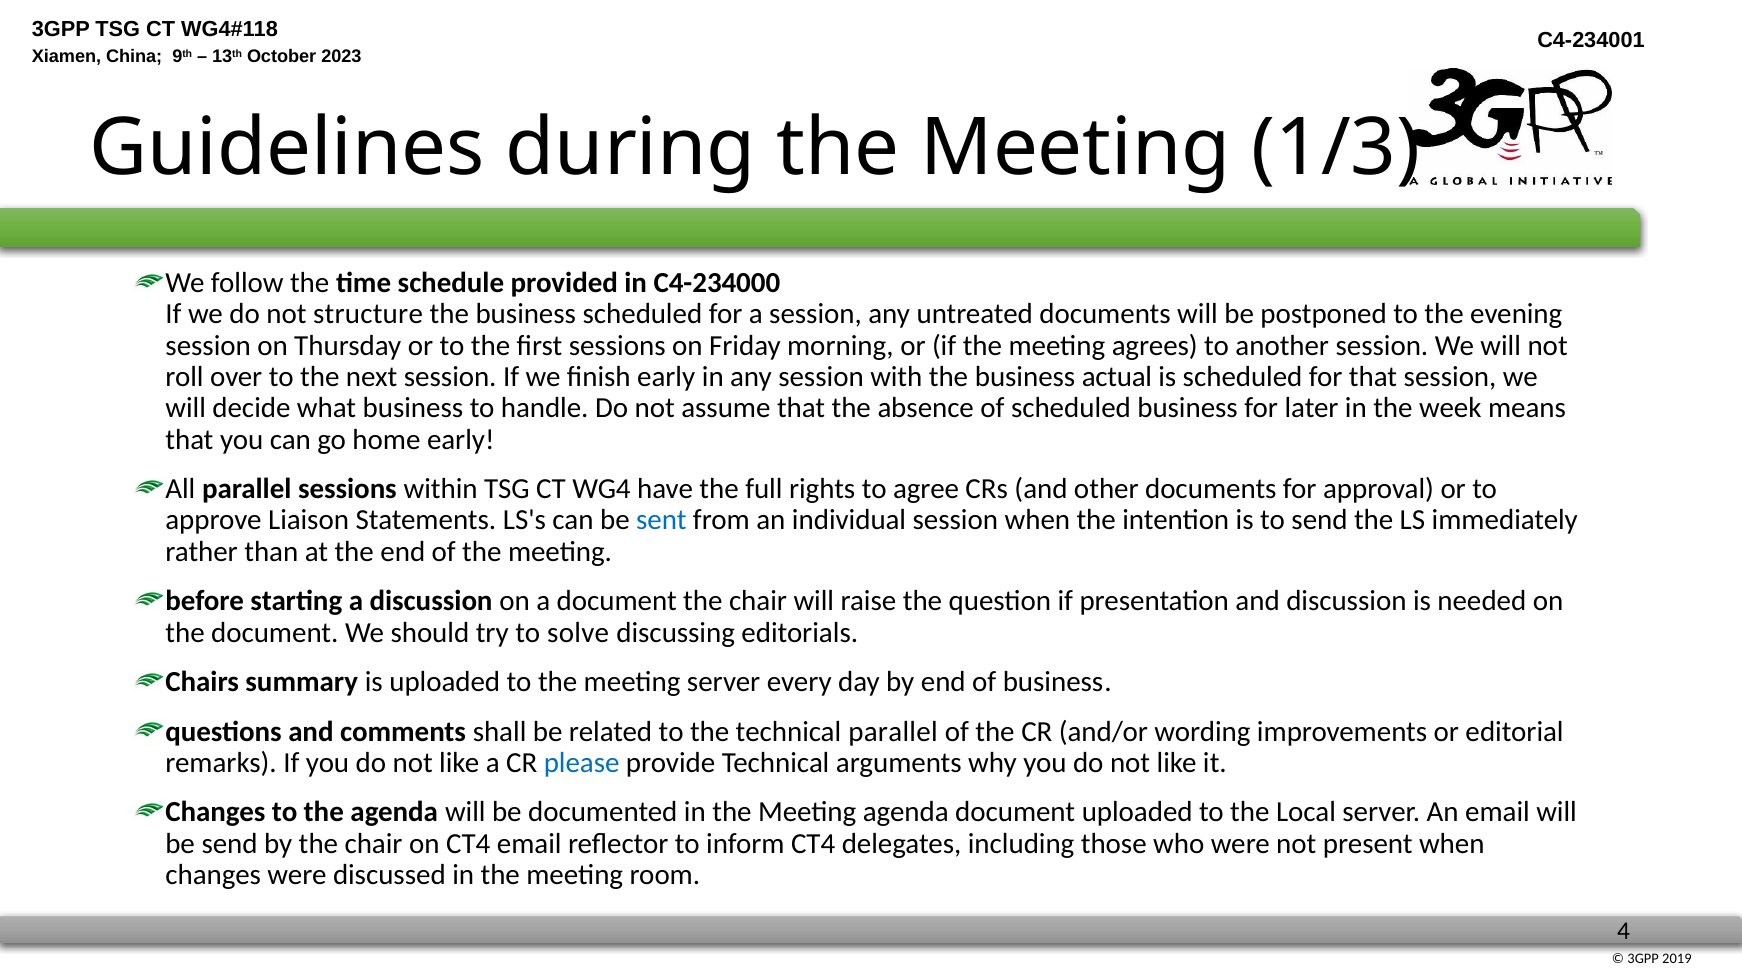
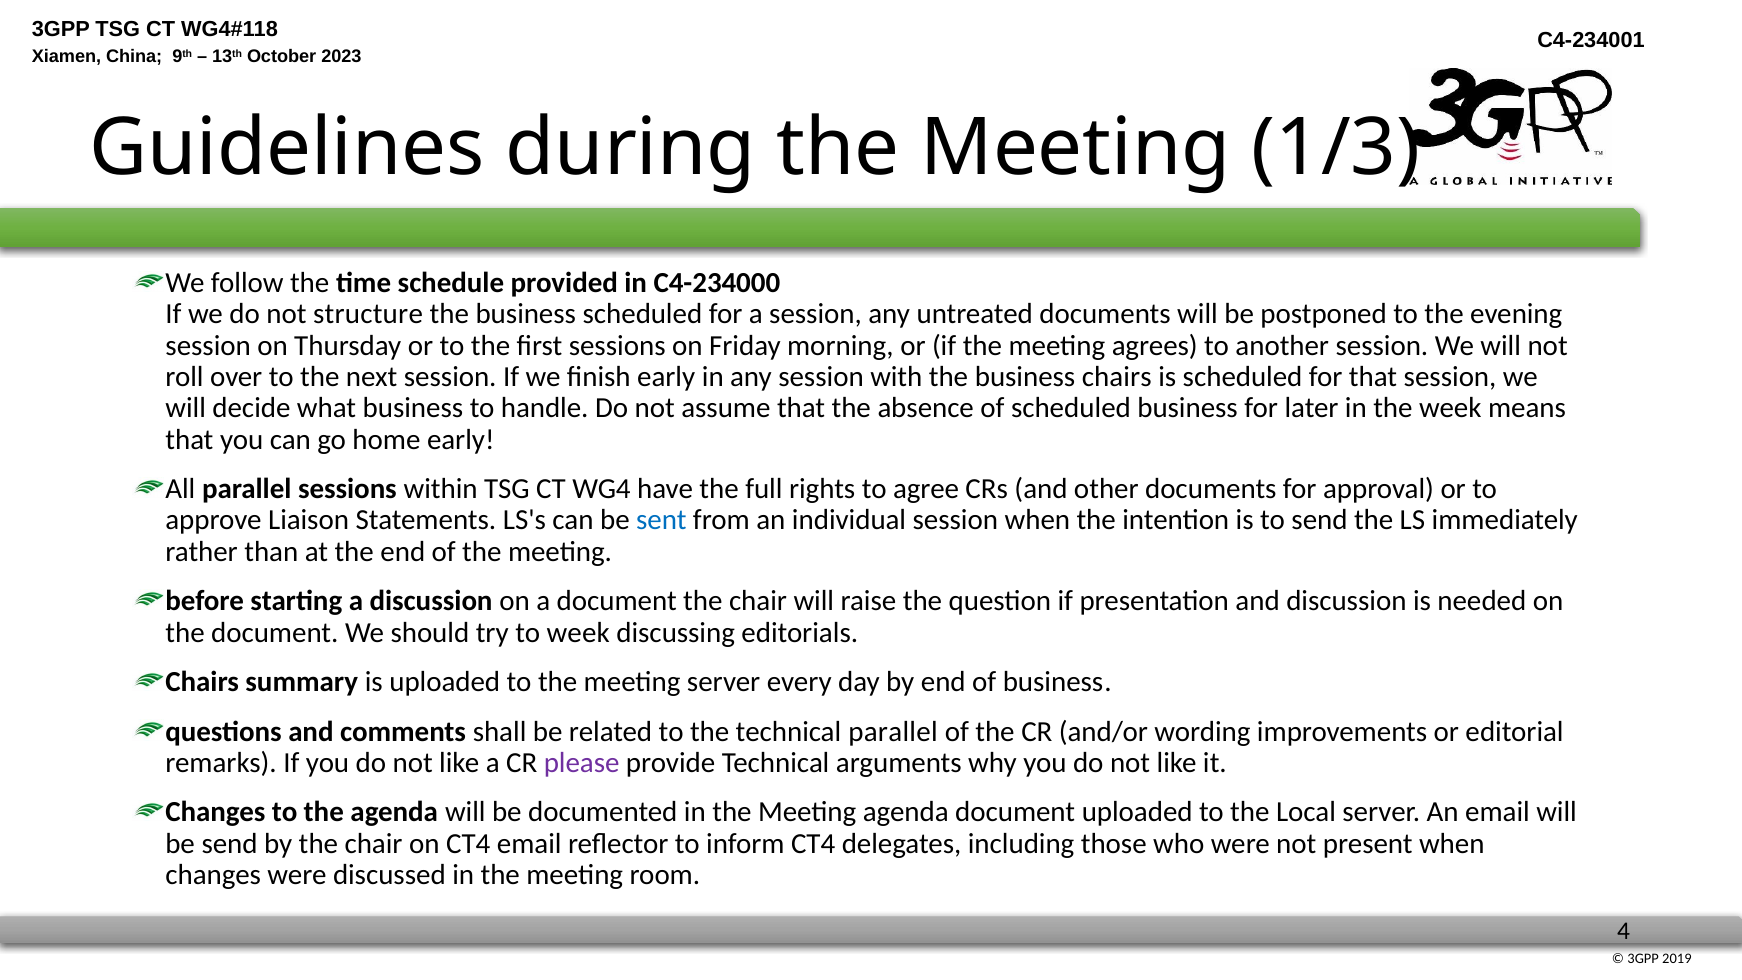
business actual: actual -> chairs (1117, 377)
to solve: solve -> week (578, 632)
please colour: blue -> purple (582, 763)
